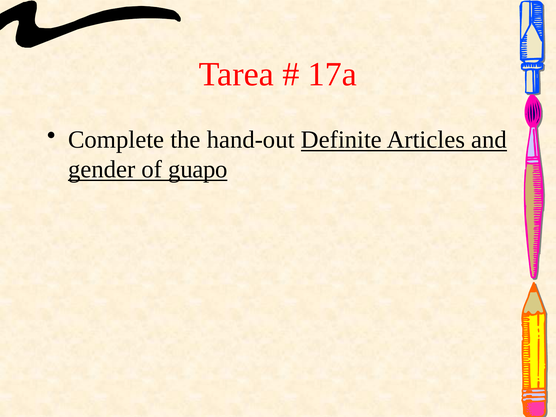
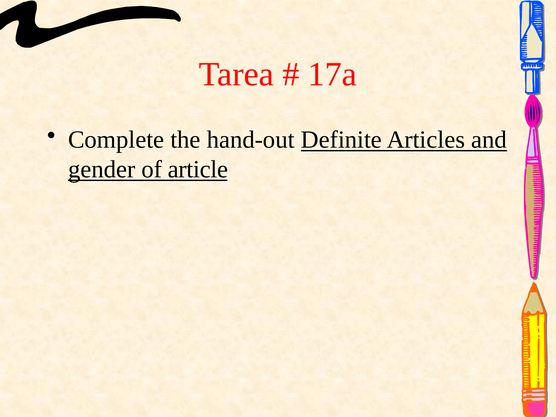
guapo: guapo -> article (198, 169)
